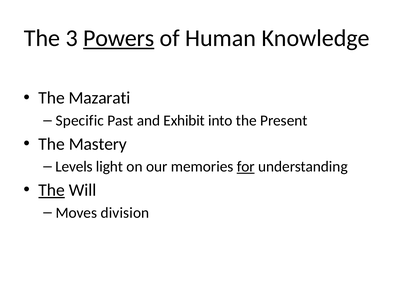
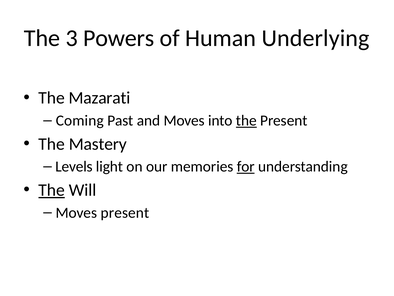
Powers underline: present -> none (119, 38)
Knowledge: Knowledge -> Underlying (316, 38)
Specific: Specific -> Coming (80, 120)
and Exhibit: Exhibit -> Moves (184, 120)
the underline: none -> present (246, 120)
Moves division: division -> present (125, 212)
